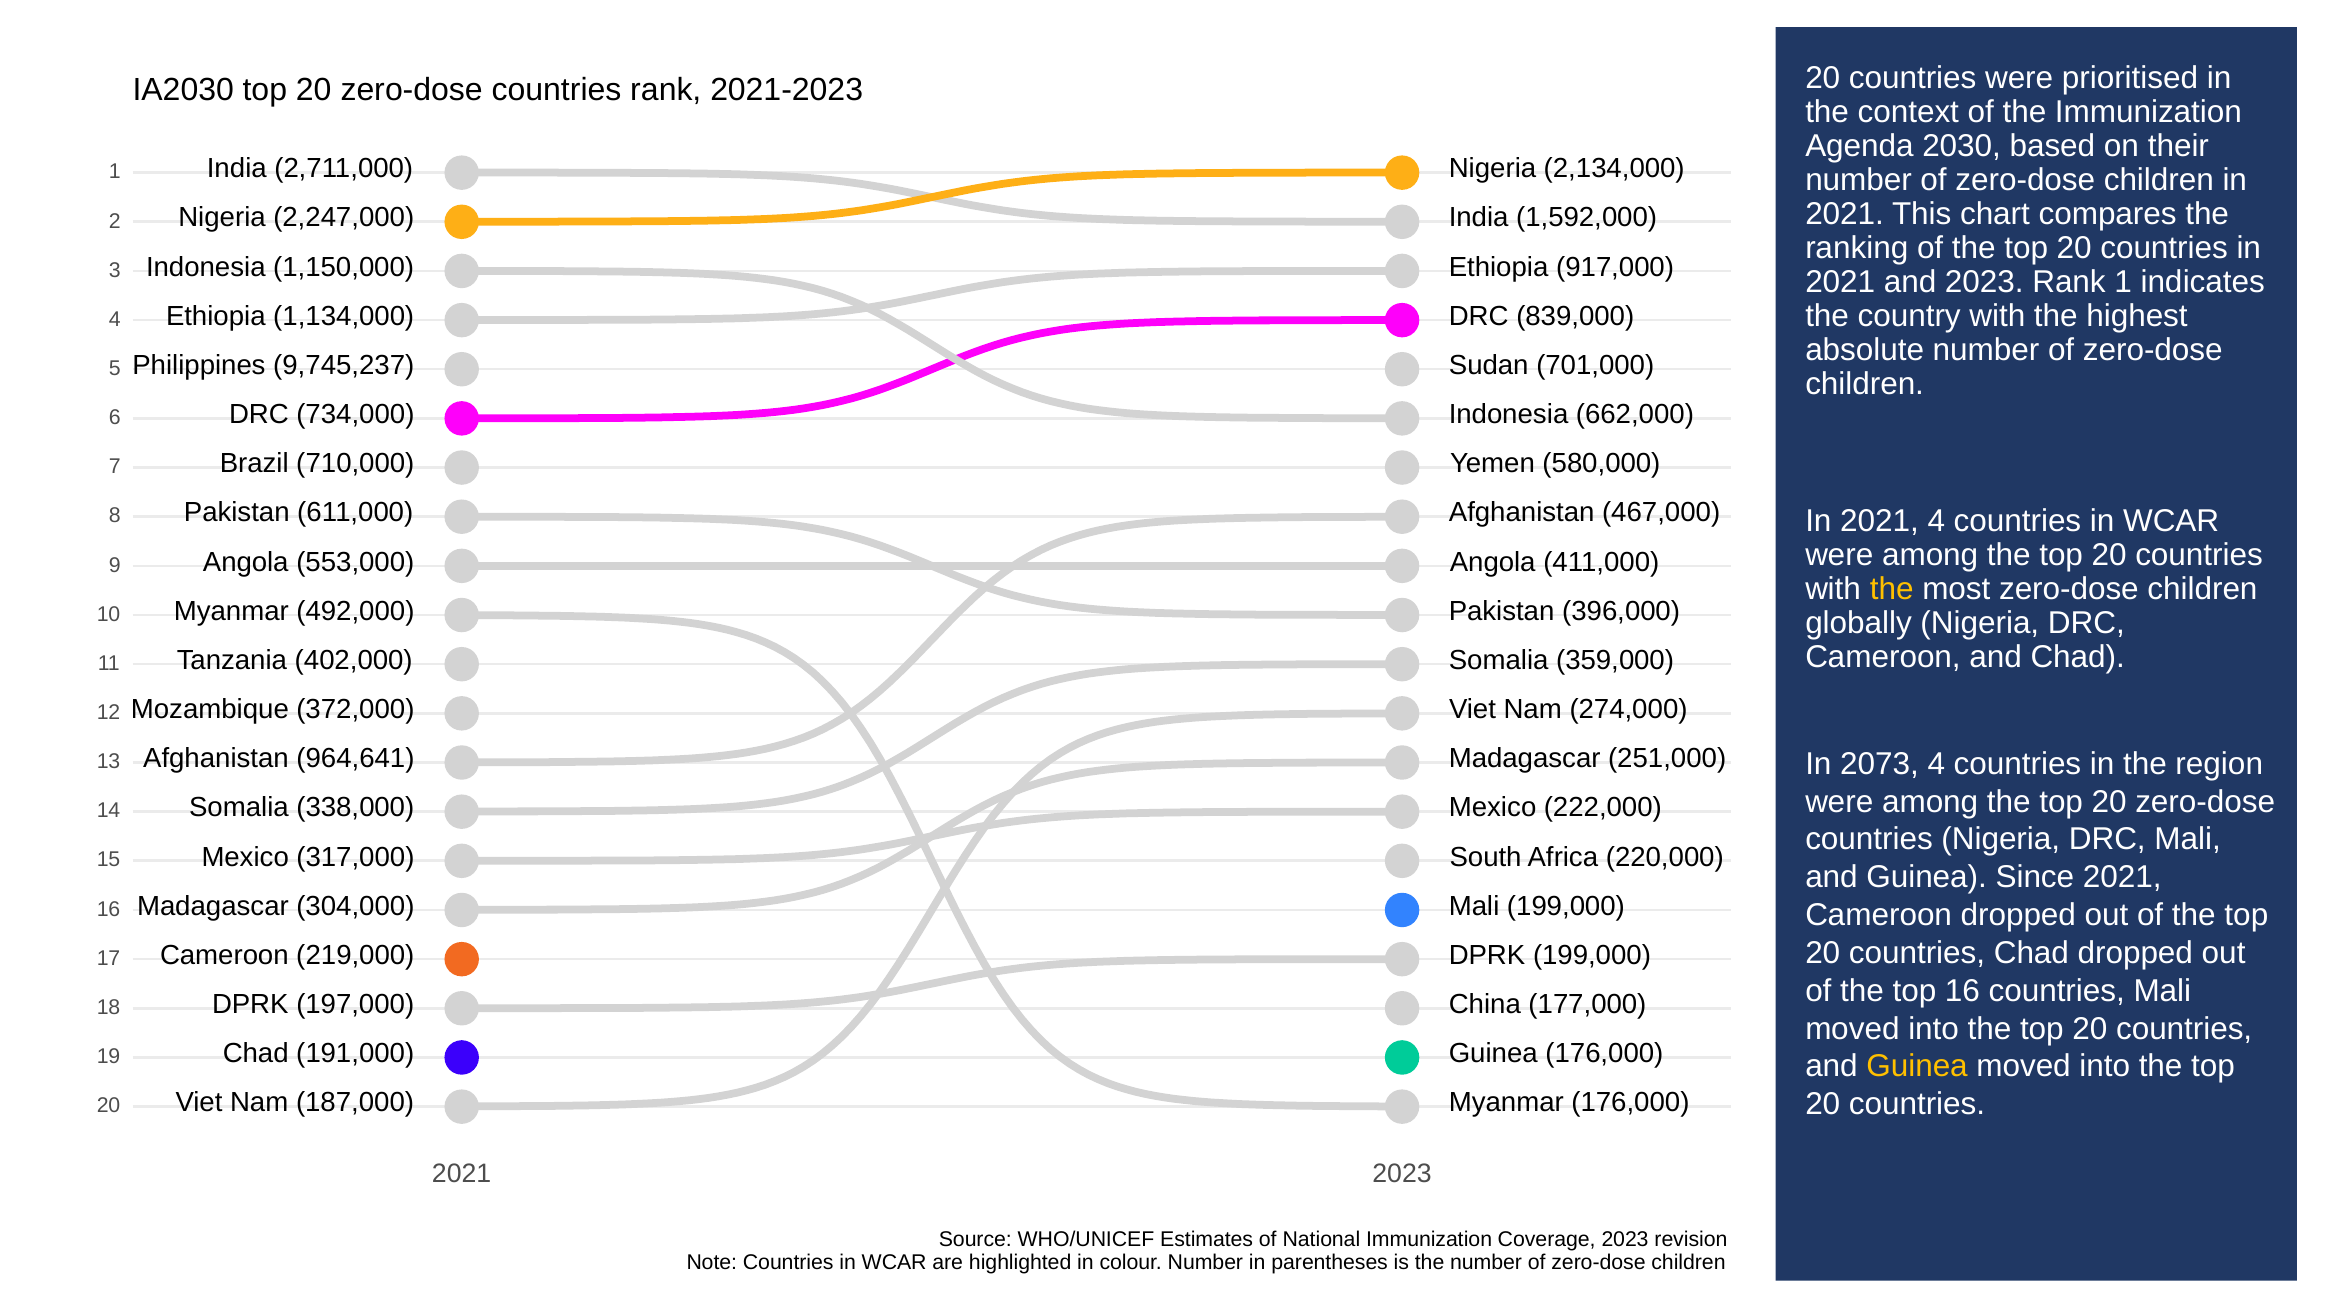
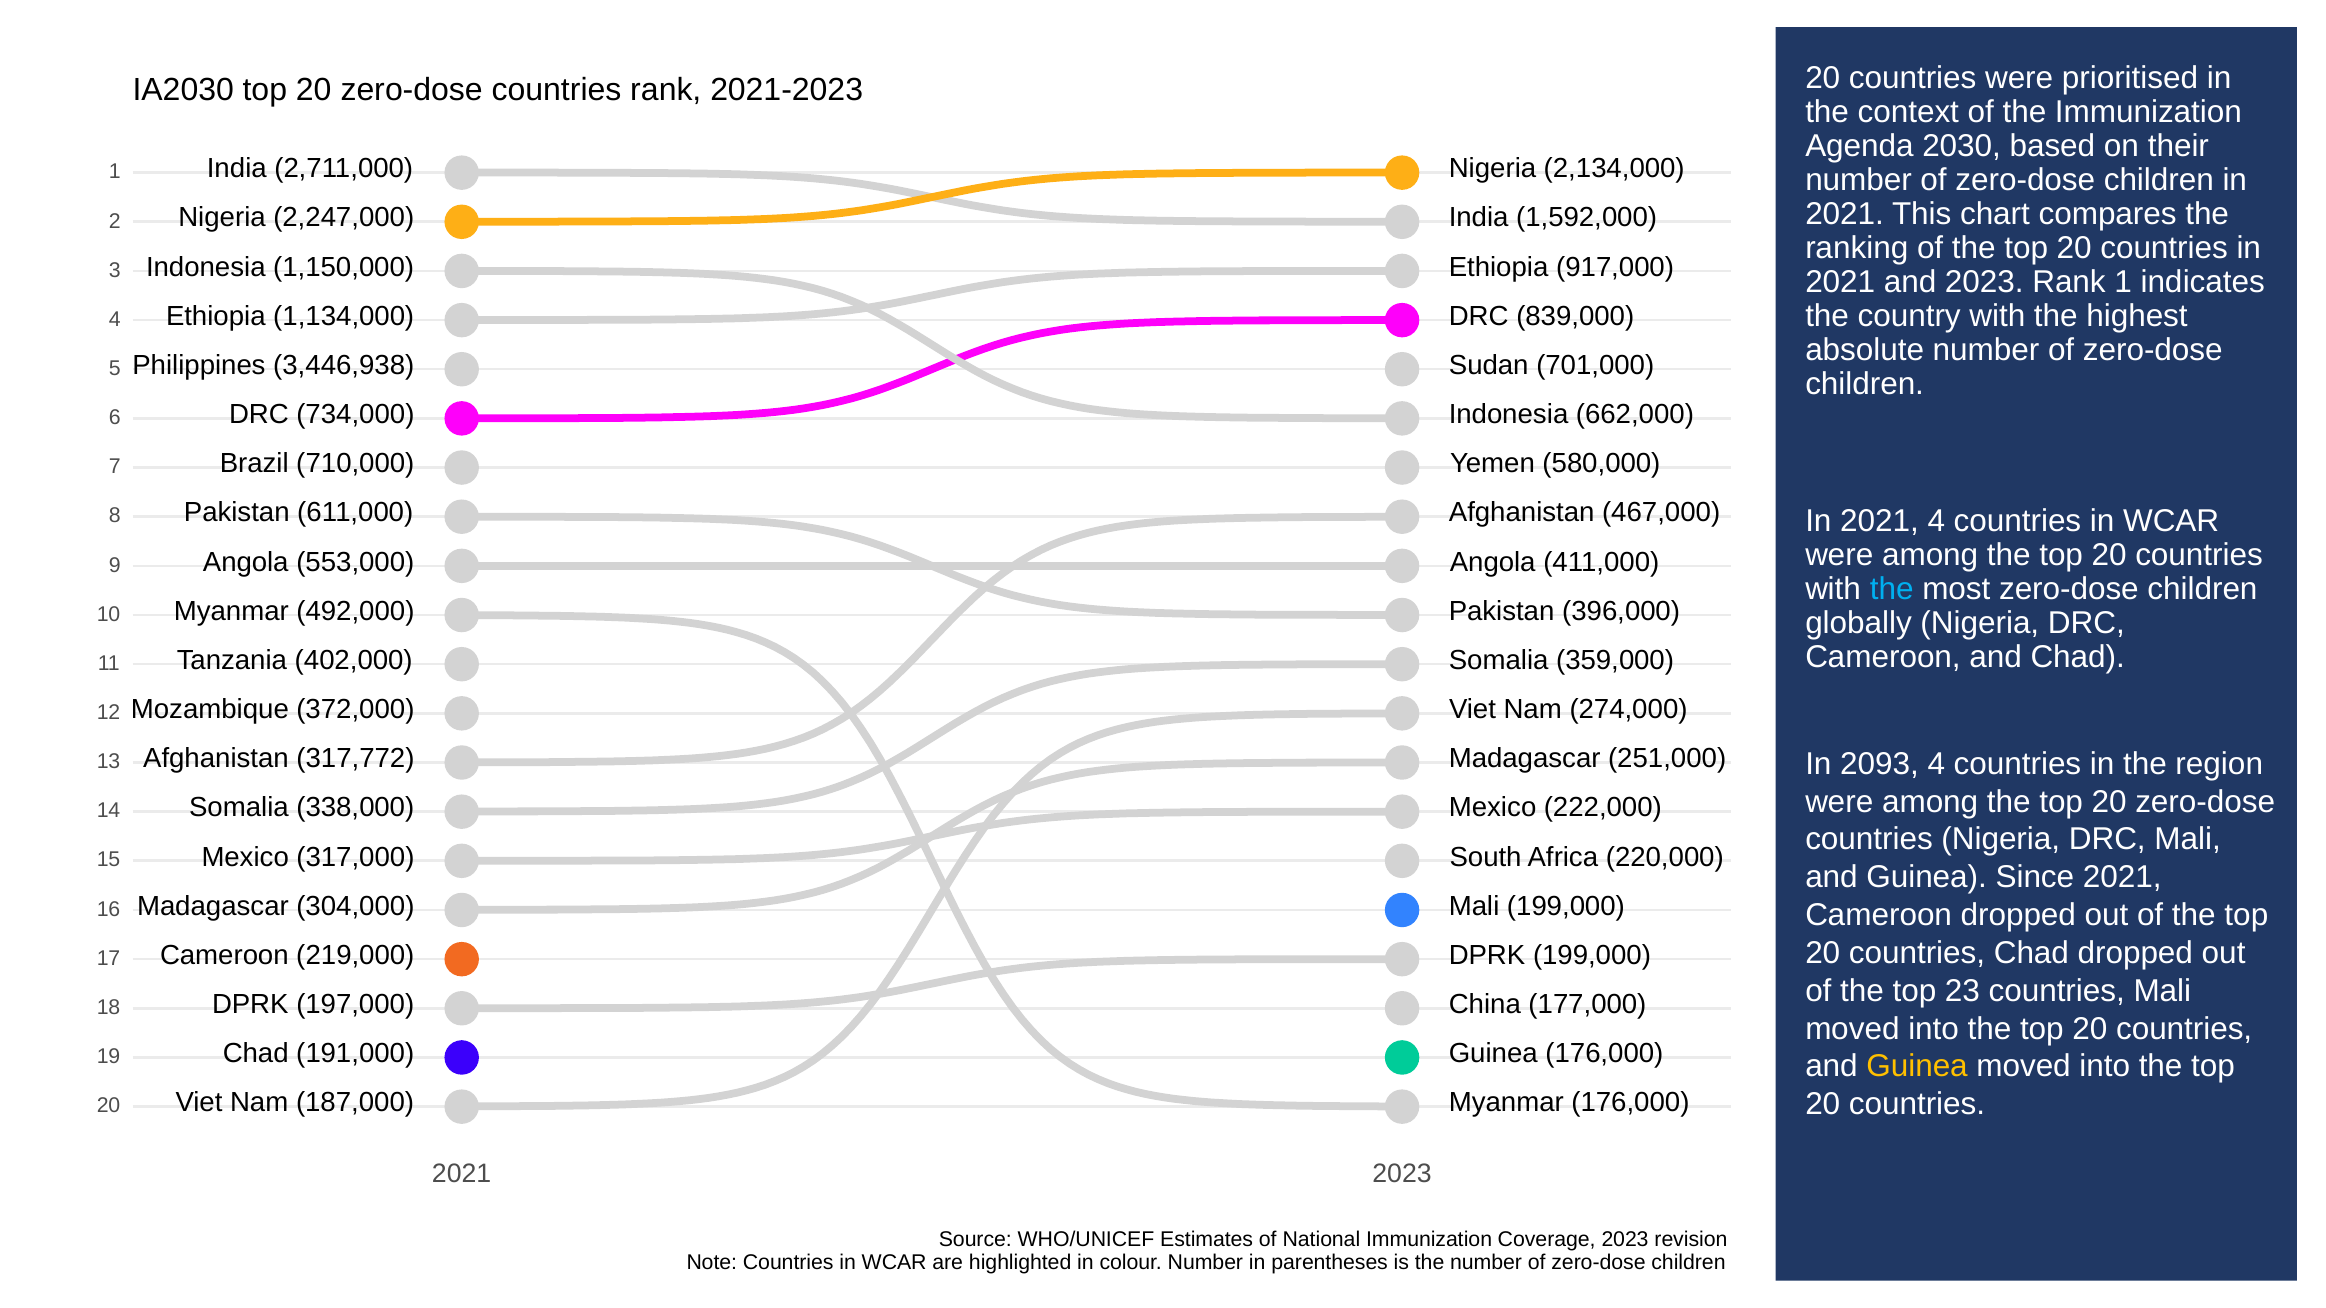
9,745,237: 9,745,237 -> 3,446,938 (344, 365)
the colour: yellow -> light blue (1892, 589)
964,641: 964,641 -> 317,772 (355, 759)
2073: 2073 -> 2093 (1880, 764)
top 16: 16 -> 23 (1962, 991)
